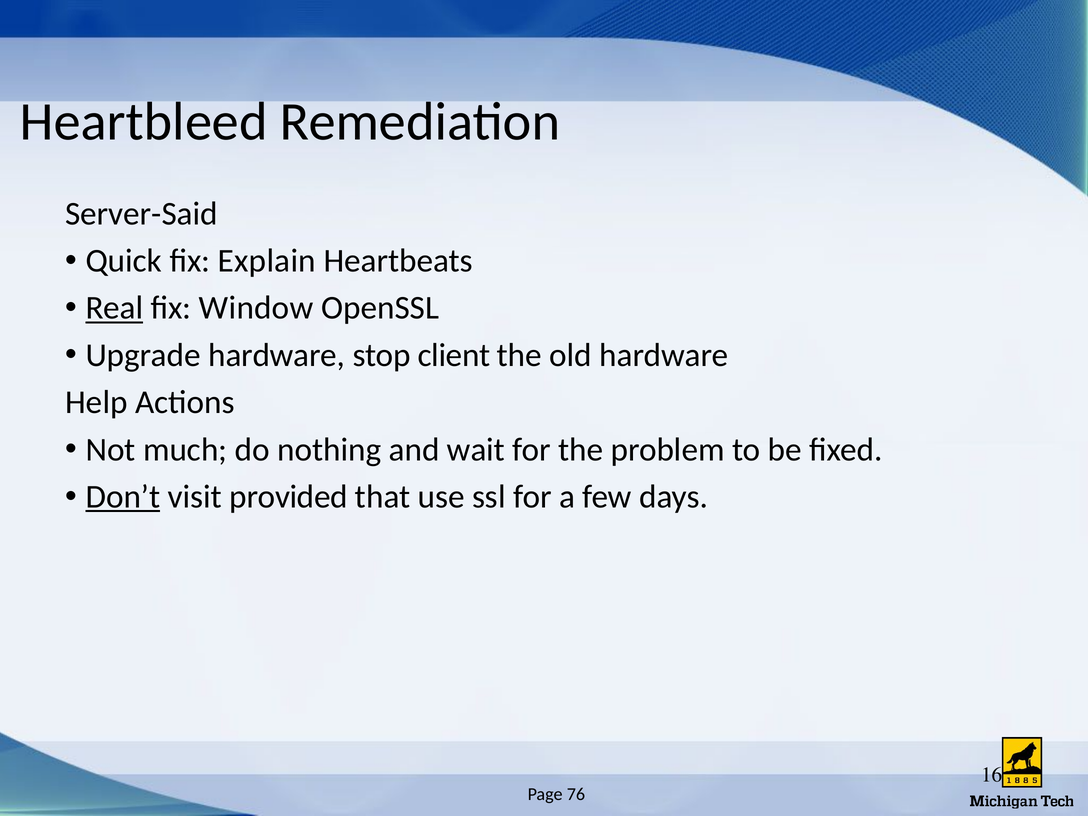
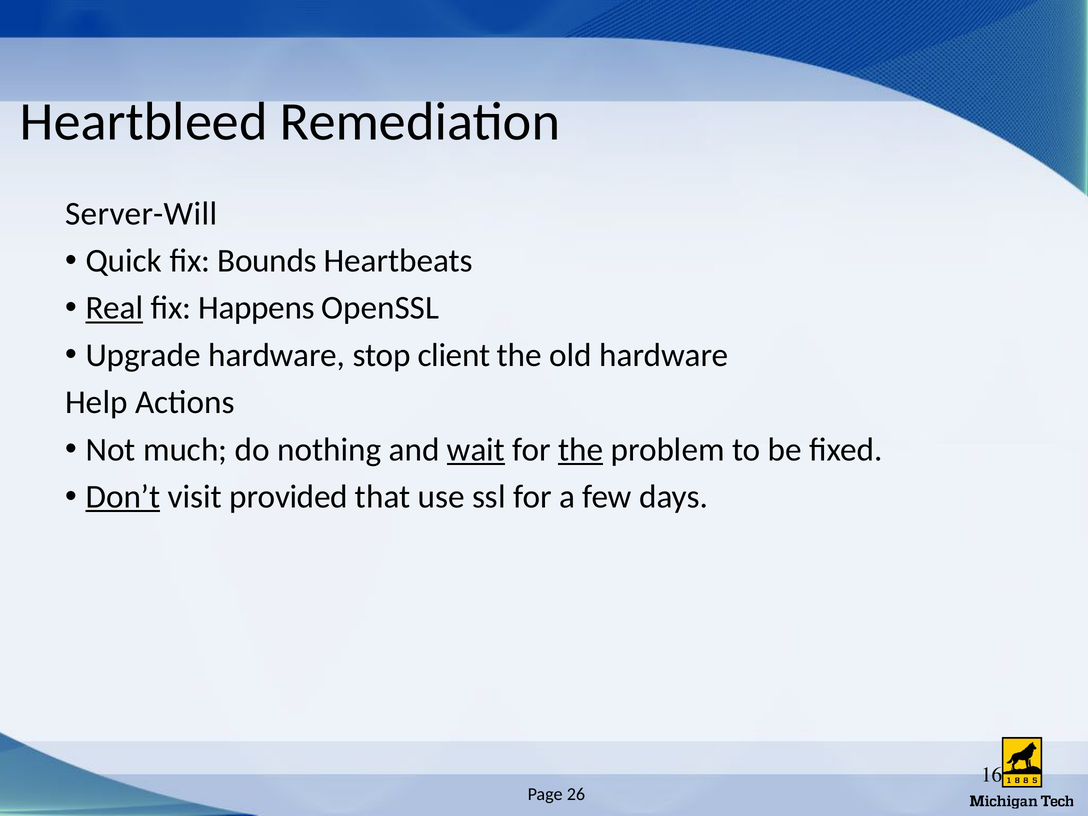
Server-Said: Server-Said -> Server-Will (141, 214)
Explain: Explain -> Bounds (267, 261)
Window: Window -> Happens (256, 308)
wait underline: none -> present (476, 450)
the underline: none -> present (581, 450)
76: 76 -> 26 (576, 794)
